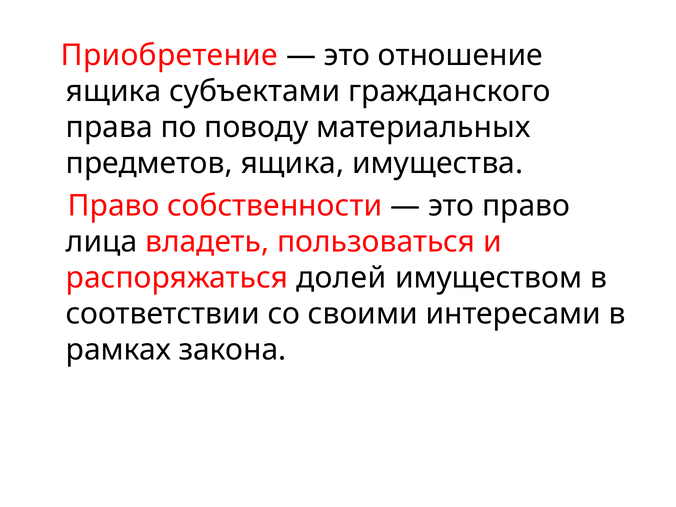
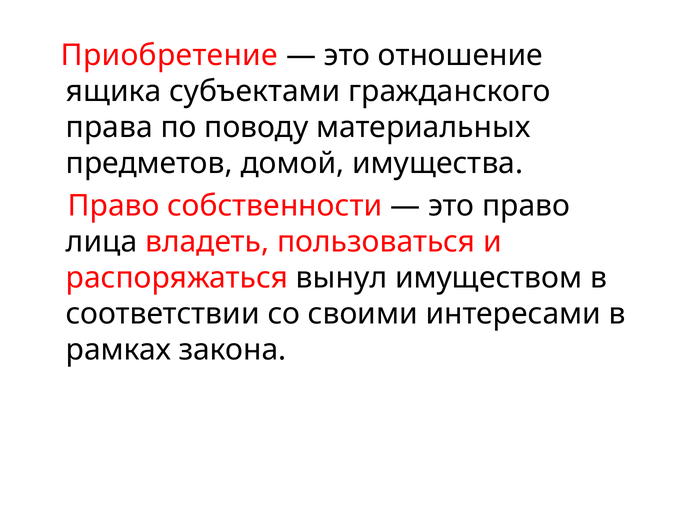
предметов ящика: ящика -> домой (292, 164)
долей: долей -> вынул (342, 278)
